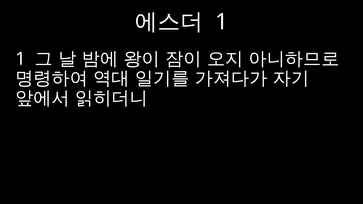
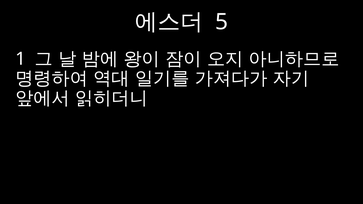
1: 1 -> 5 (222, 22)
